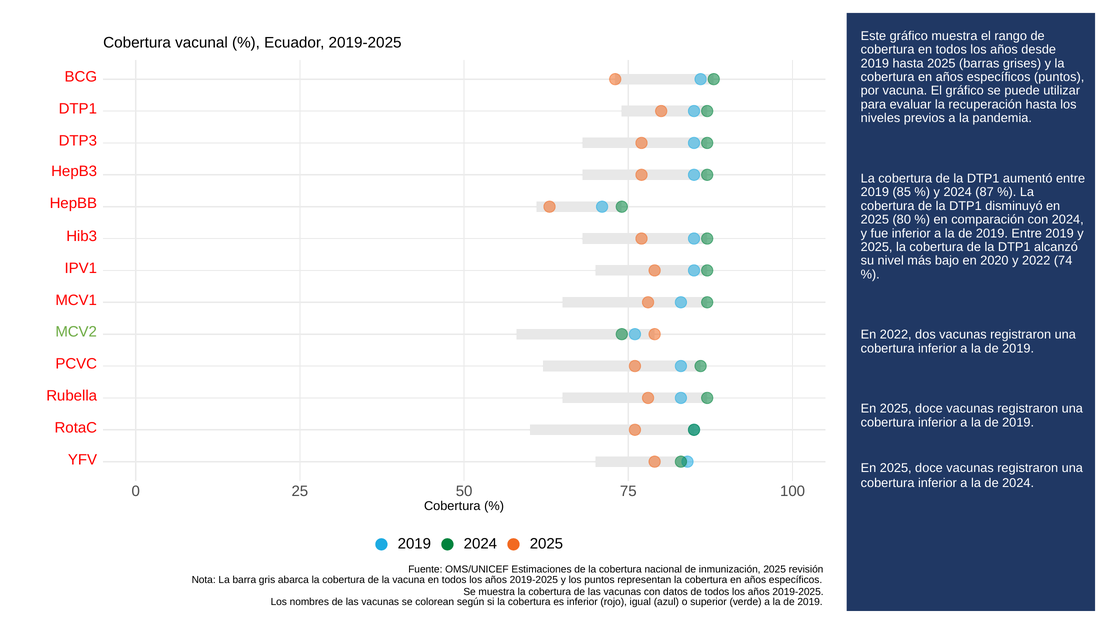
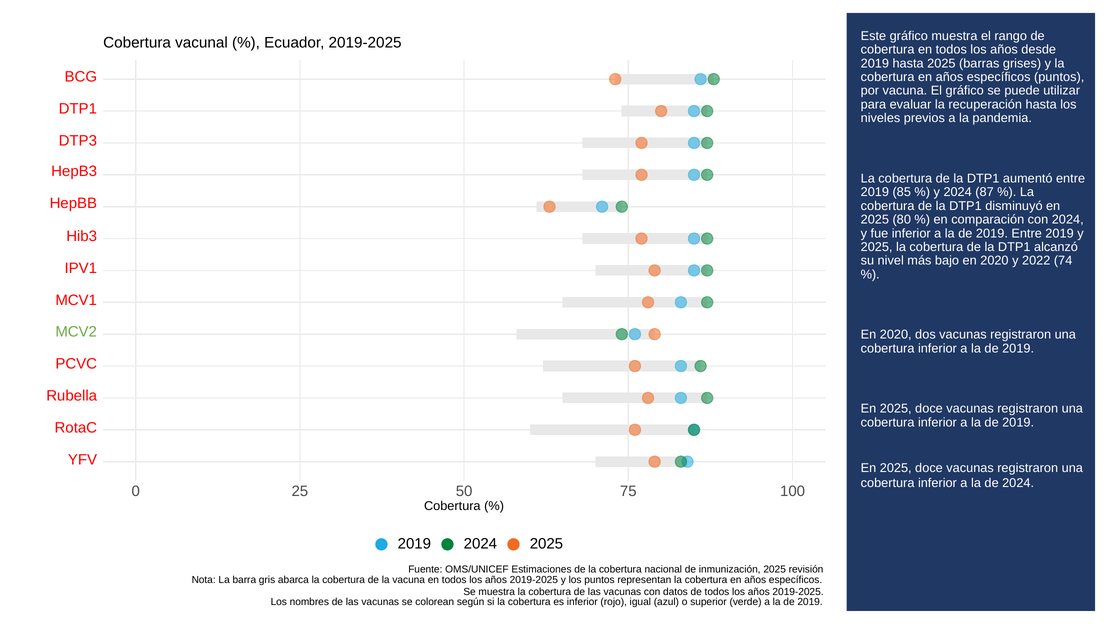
2022: 2022 -> 2020 (896, 335)
